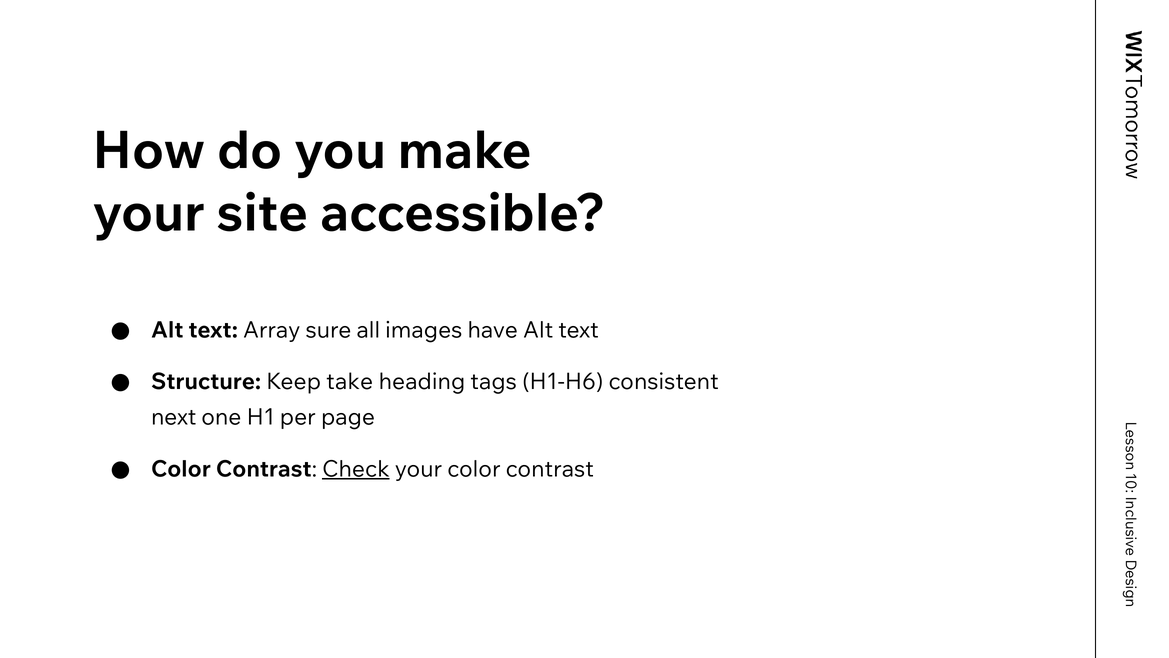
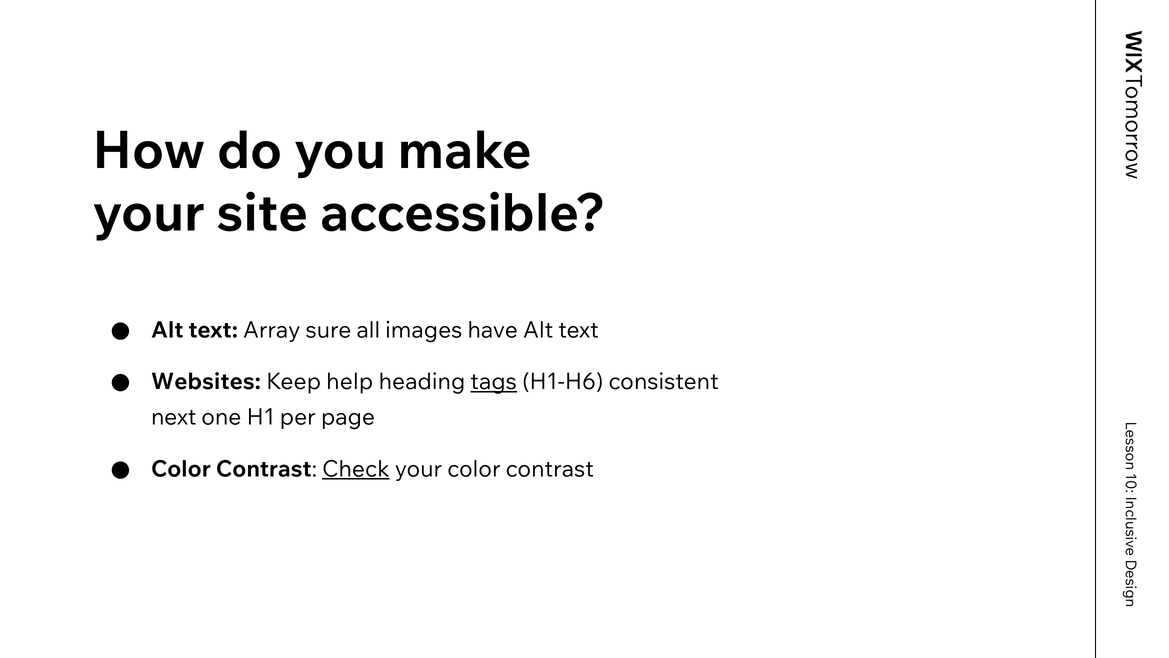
Structure: Structure -> Websites (206, 382)
take: take -> help (350, 382)
tags underline: none -> present (494, 382)
